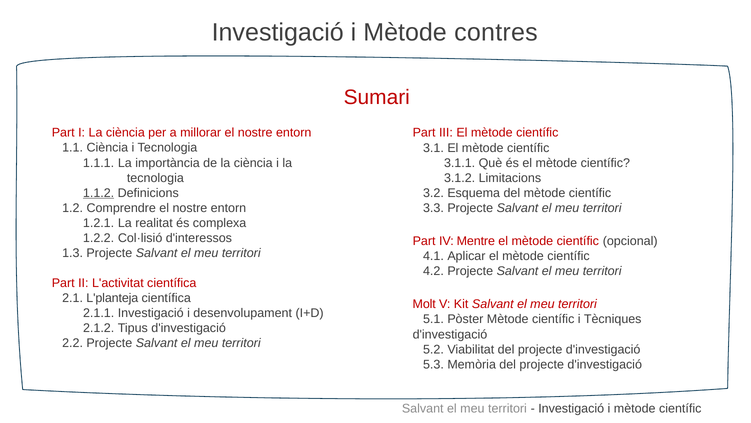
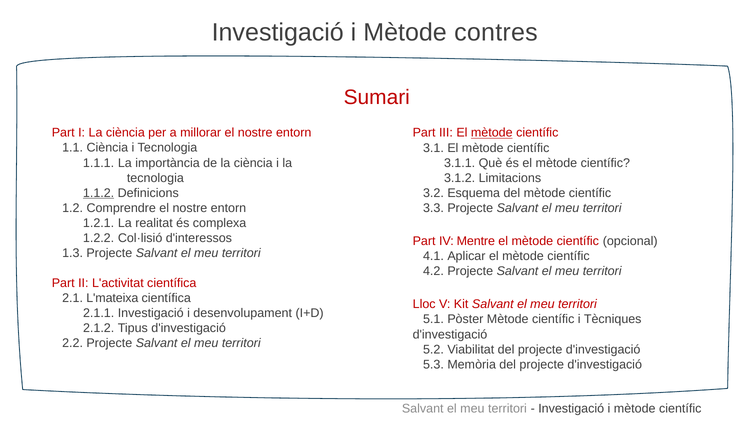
mètode underline: none -> present (492, 133)
L'planteja: L'planteja -> L'mateixa (112, 298)
Molt: Molt -> Lloc (424, 304)
